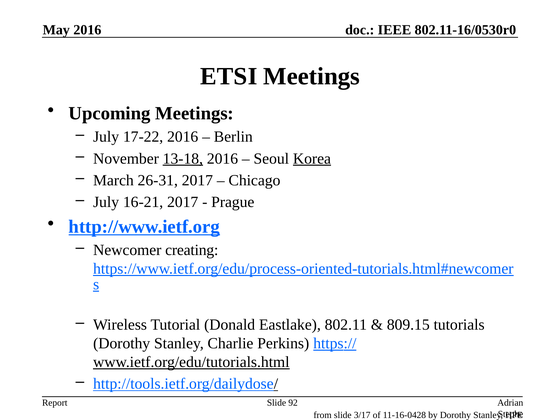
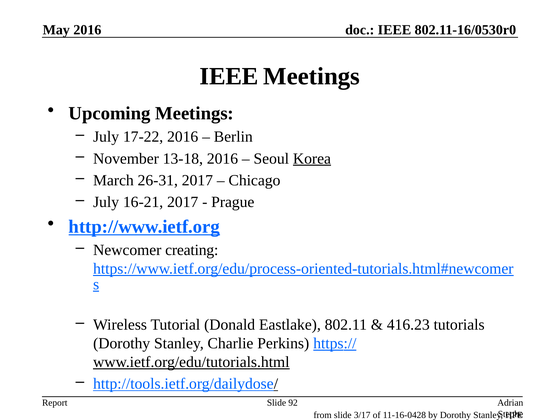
ETSI: ETSI -> IEEE (229, 76)
13-18 underline: present -> none (183, 159)
809.15: 809.15 -> 416.23 (408, 325)
